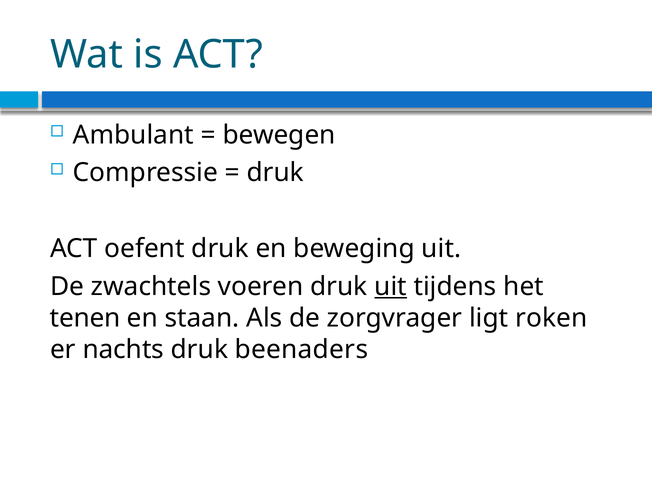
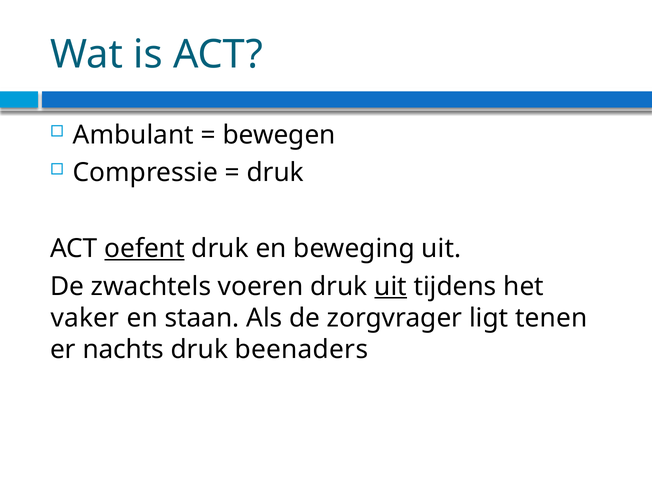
oefent underline: none -> present (145, 249)
tenen: tenen -> vaker (85, 318)
roken: roken -> tenen (551, 318)
